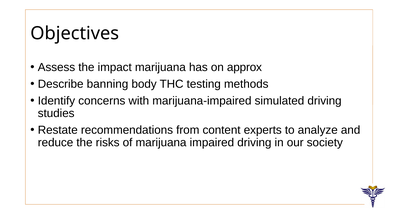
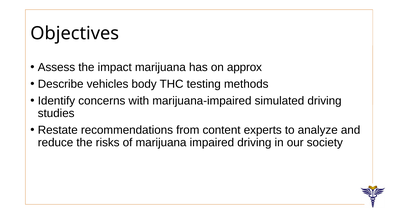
banning: banning -> vehicles (108, 84)
